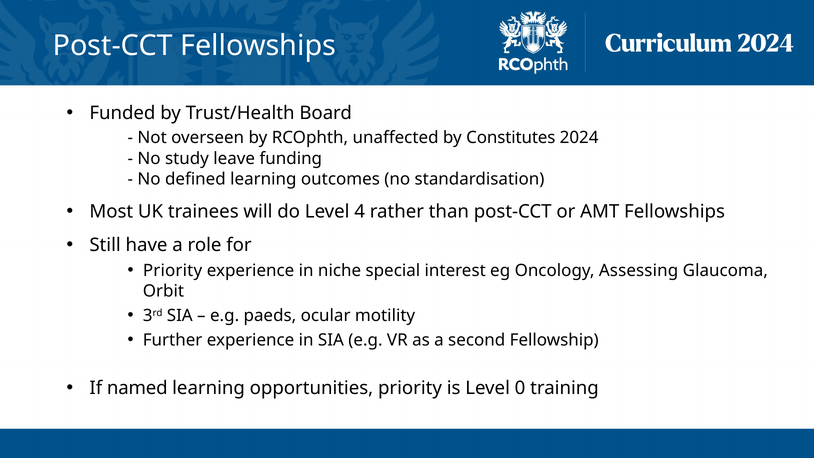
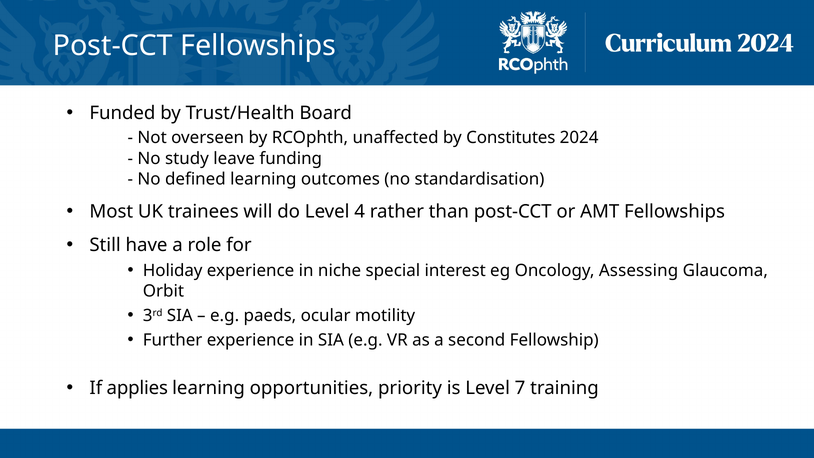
Priority: Priority -> Holiday (173, 271)
named: named -> applies (137, 388)
0: 0 -> 7 (520, 388)
